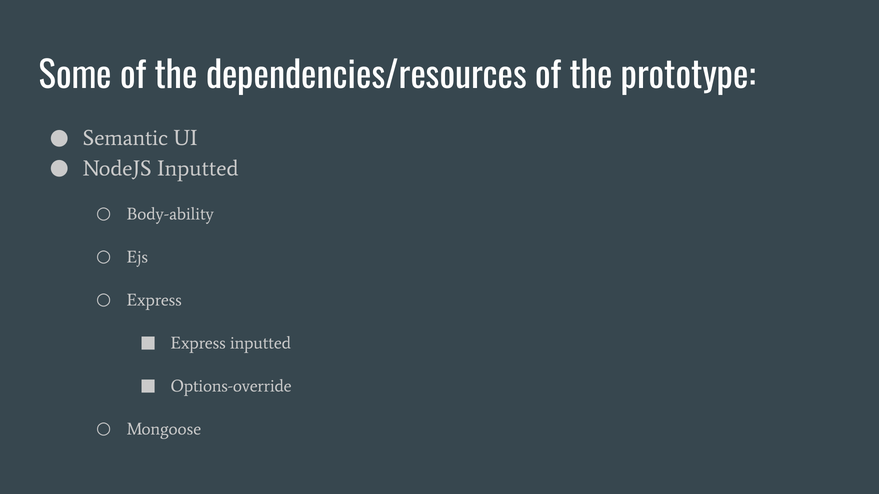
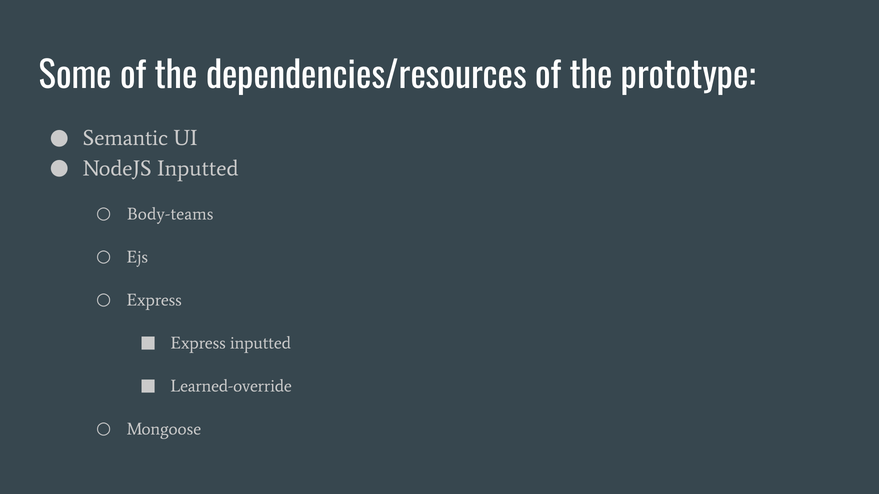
Body-ability: Body-ability -> Body-teams (170, 214)
Options-override: Options-override -> Learned-override (231, 387)
